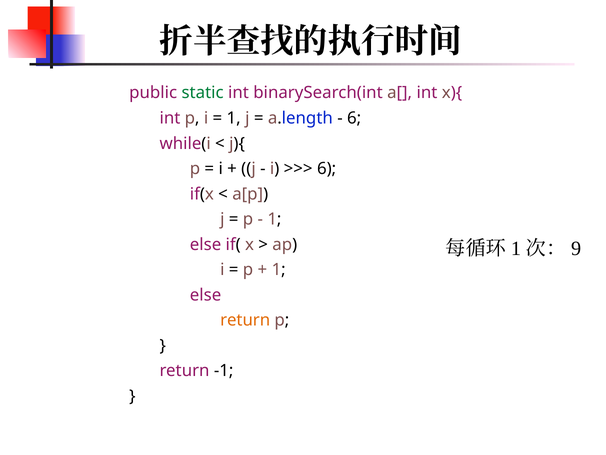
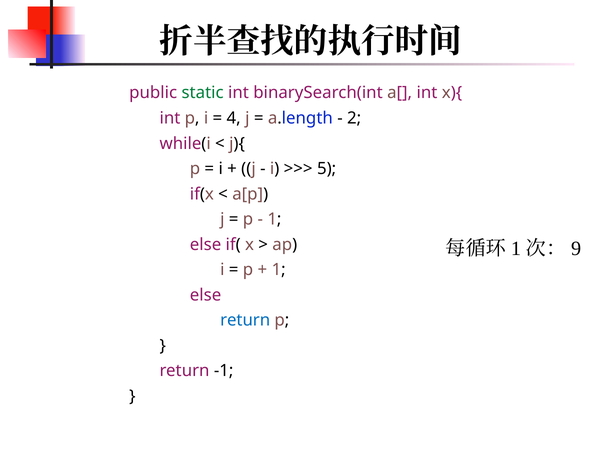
1: 1 -> 4 (234, 118)
6: 6 -> 2 (354, 118)
6: 6 -> 5 (327, 169)
return colour: orange -> blue (245, 320)
